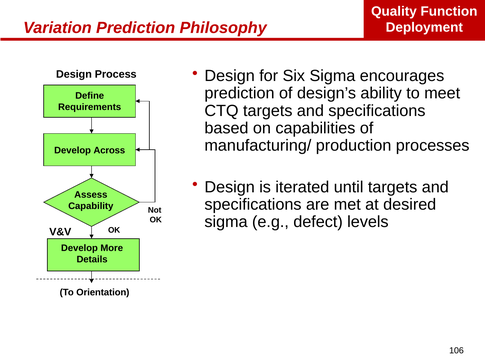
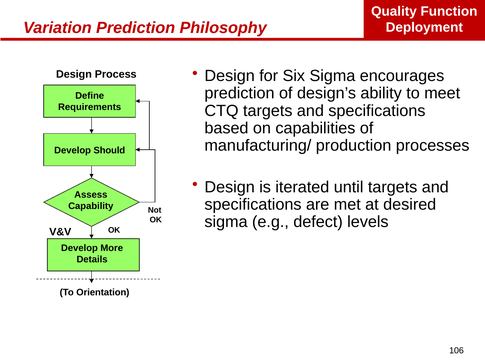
Across: Across -> Should (109, 150)
